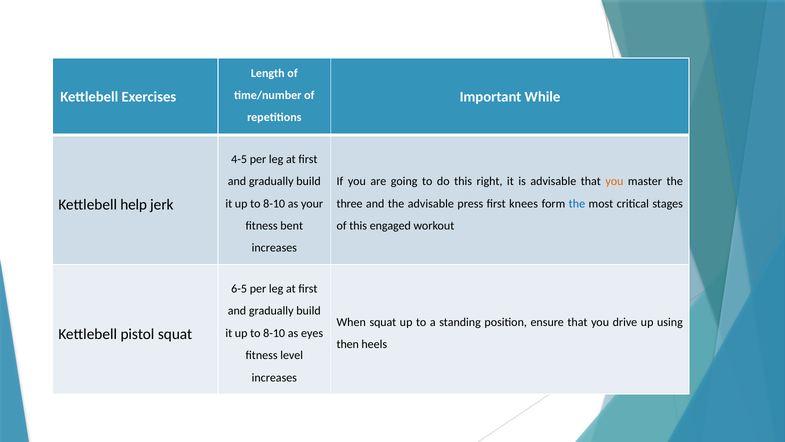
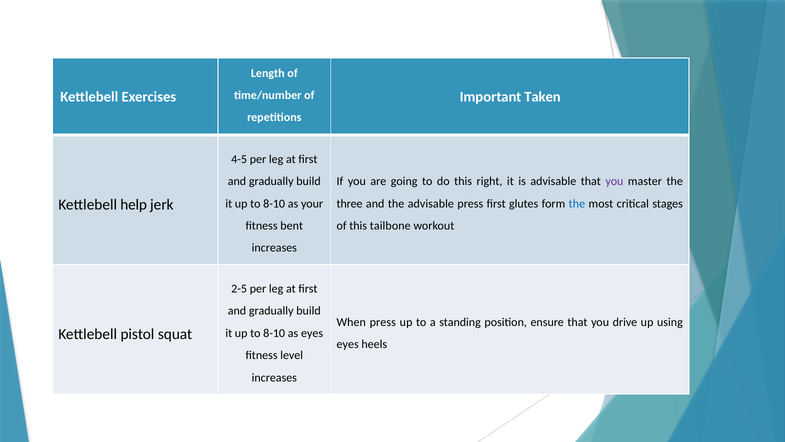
While: While -> Taken (543, 97)
you colour: orange -> purple (614, 181)
knees: knees -> glutes (524, 203)
engaged: engaged -> tailbone (390, 226)
6-5: 6-5 -> 2-5 (239, 289)
When squat: squat -> press (383, 322)
then: then -> eyes (348, 344)
